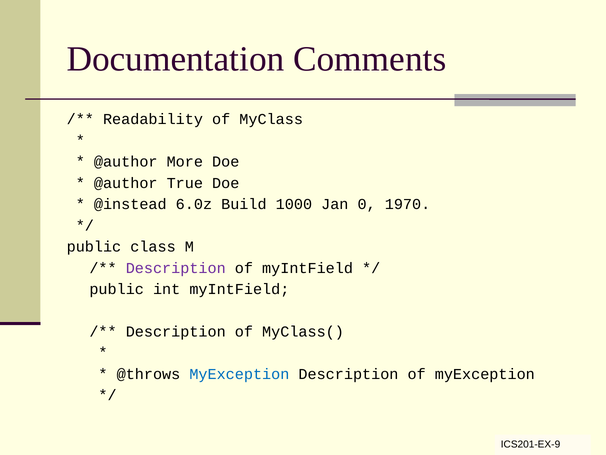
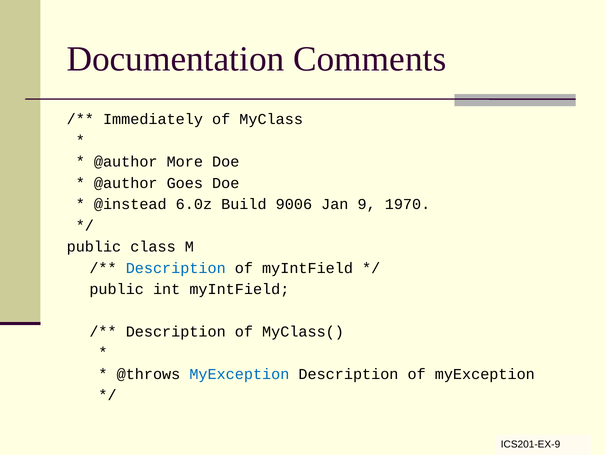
Readability: Readability -> Immediately (153, 119)
True: True -> Goes (185, 183)
1000: 1000 -> 9006 (294, 204)
Jan 0: 0 -> 9 (367, 204)
Description colour: purple -> blue (176, 268)
